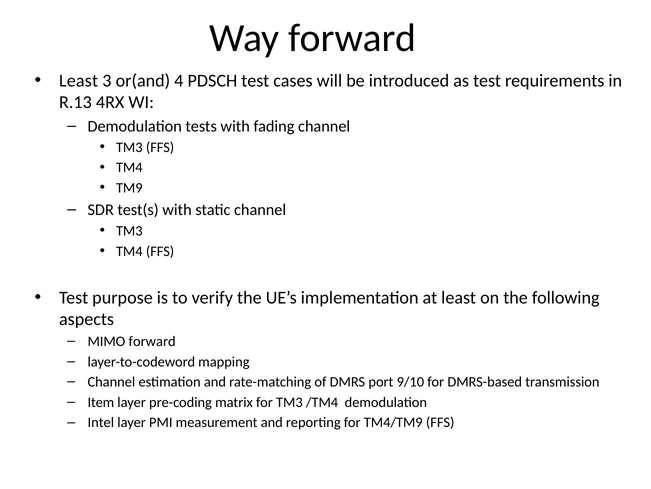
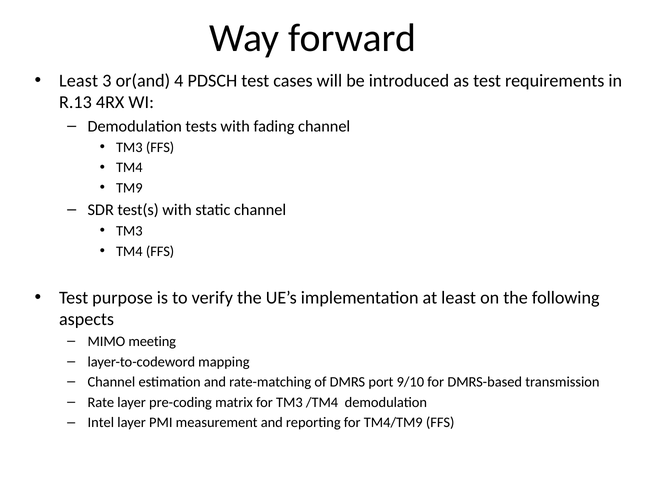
MIMO forward: forward -> meeting (152, 341)
Item: Item -> Rate (101, 402)
